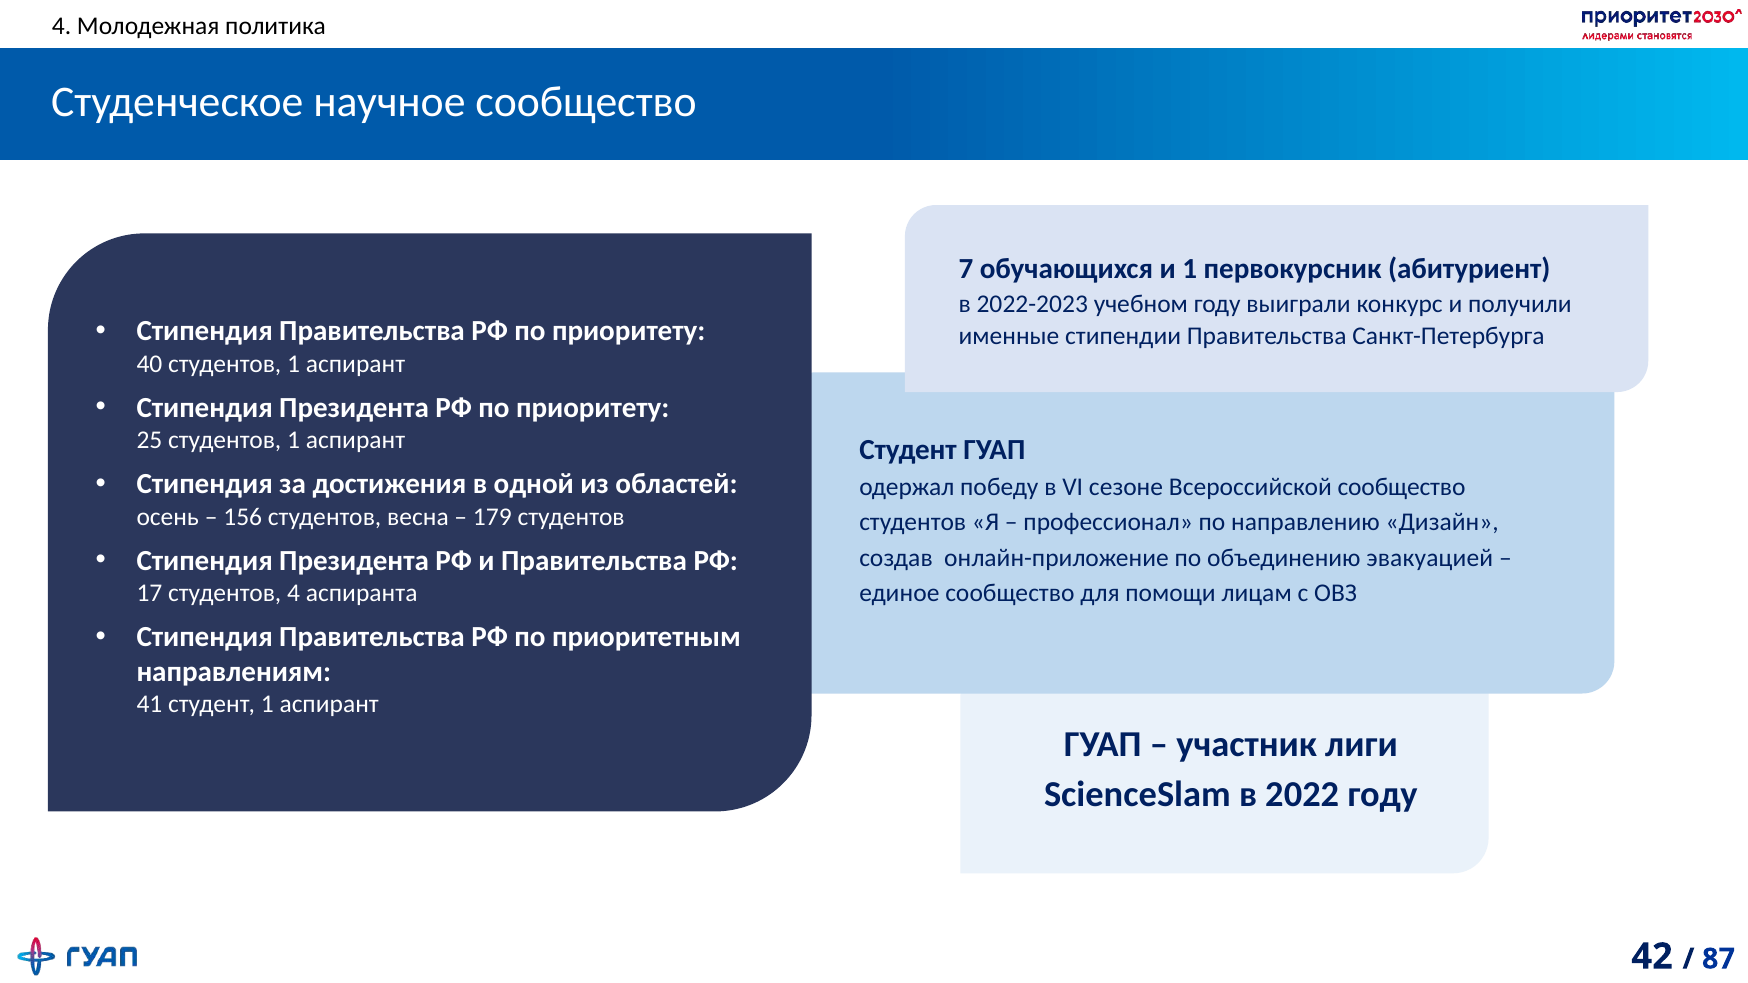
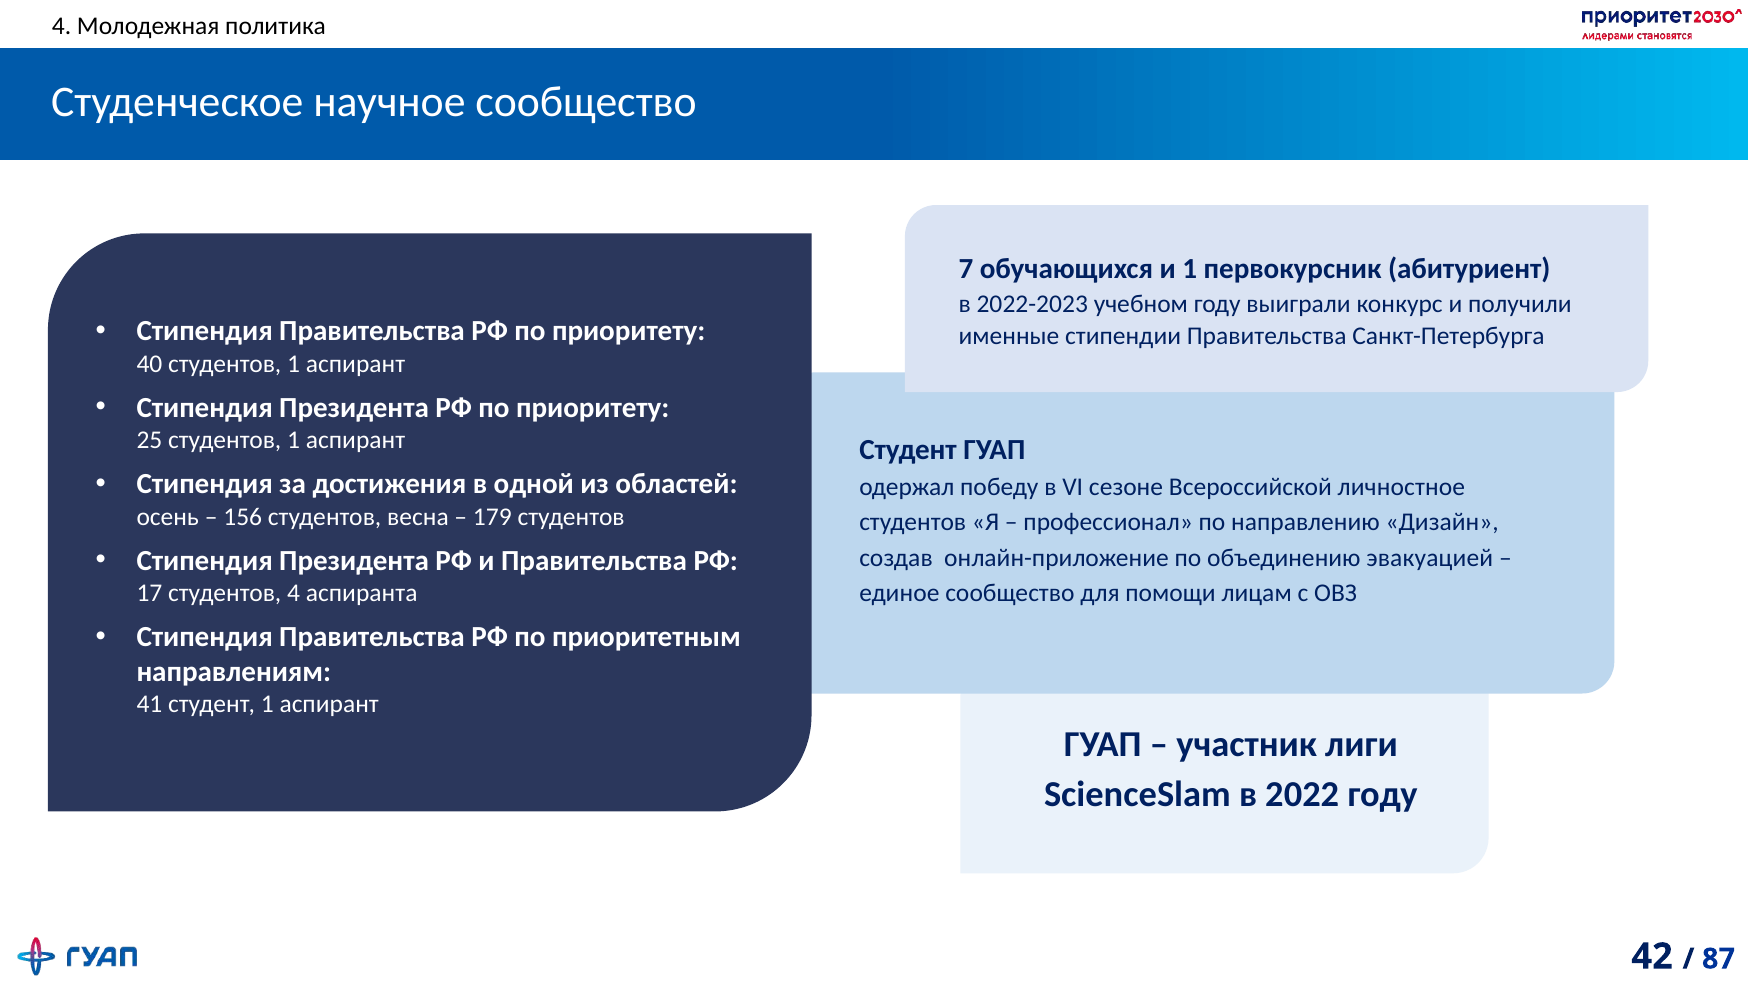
Всероссийской сообщество: сообщество -> личностное (1401, 487)
